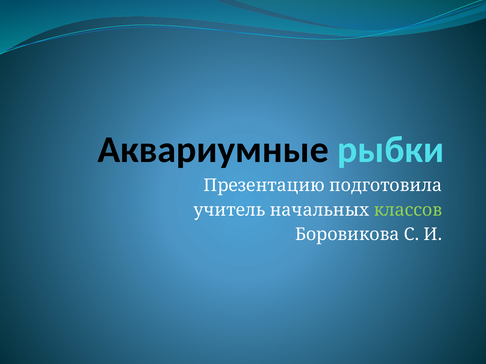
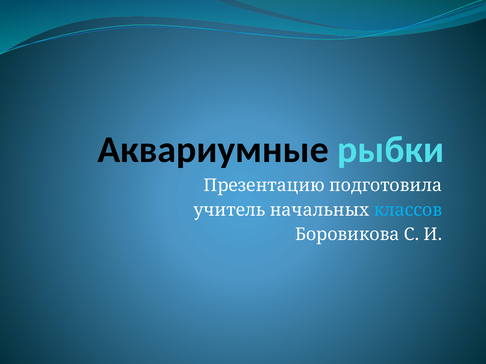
классов colour: light green -> light blue (408, 210)
